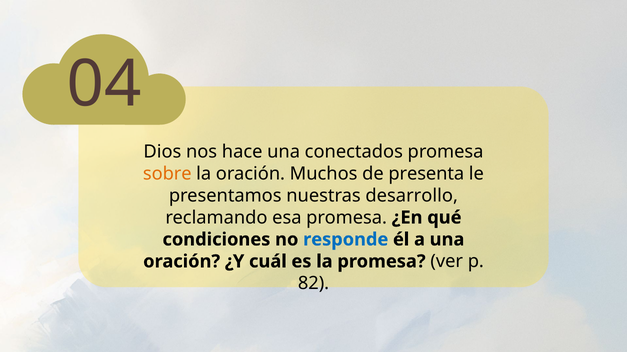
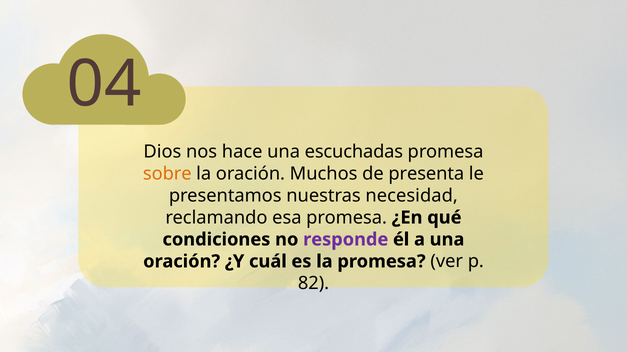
conectados: conectados -> escuchadas (354, 152)
desarrollo: desarrollo -> necesidad (412, 196)
responde colour: blue -> purple (346, 240)
